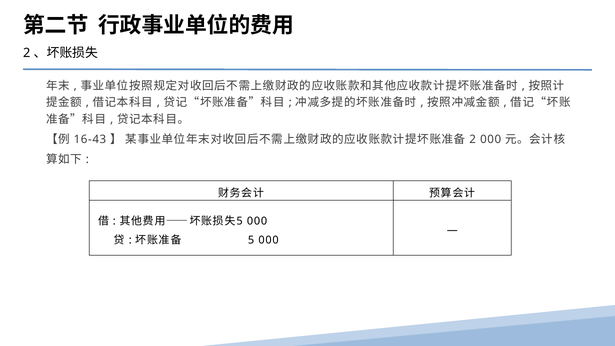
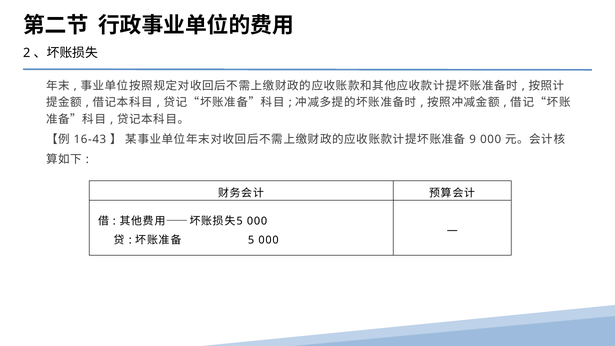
2: 2 -> 9 (473, 139)
